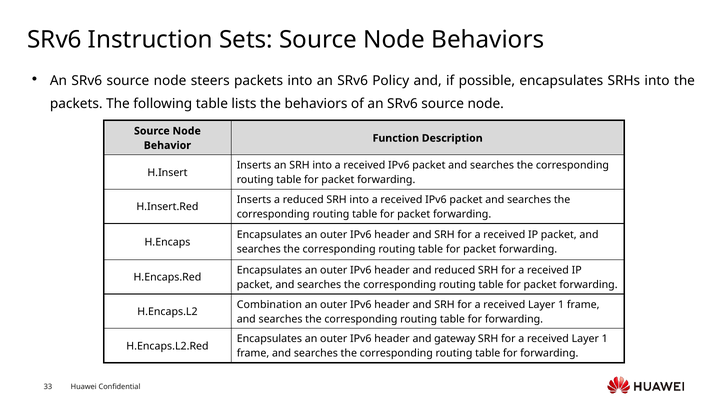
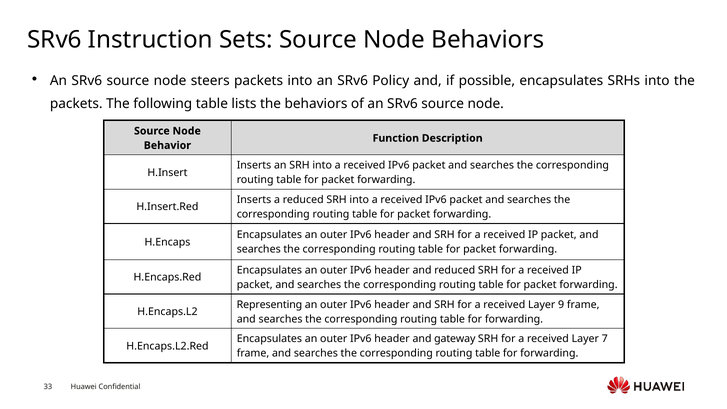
Combination: Combination -> Representing (269, 305)
1: 1 -> 9 (561, 305)
1: 1 -> 7 (605, 339)
